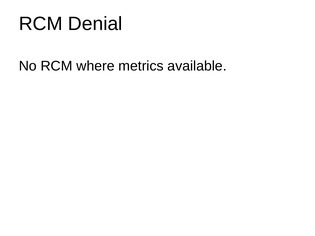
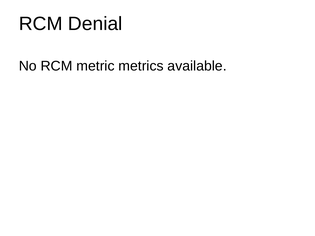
where: where -> metric (95, 66)
